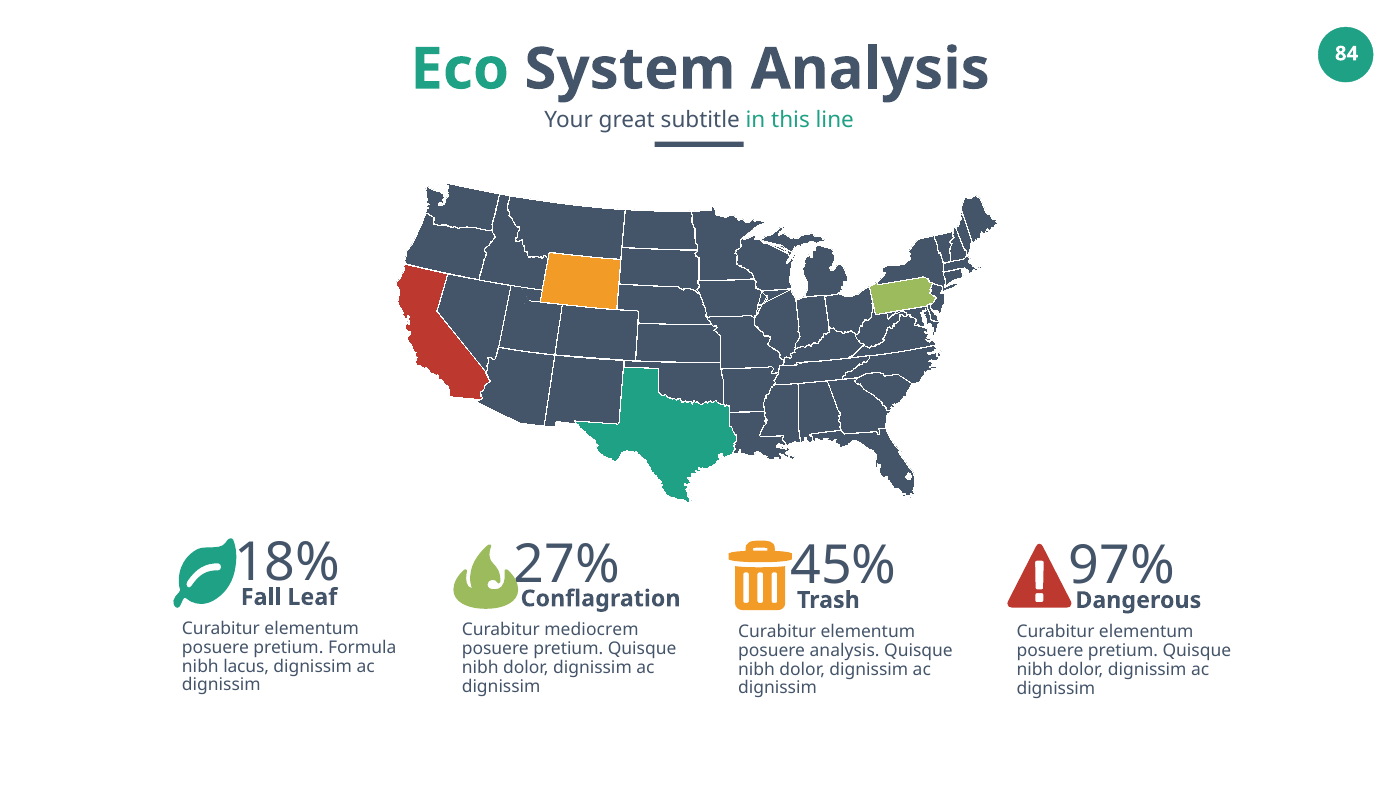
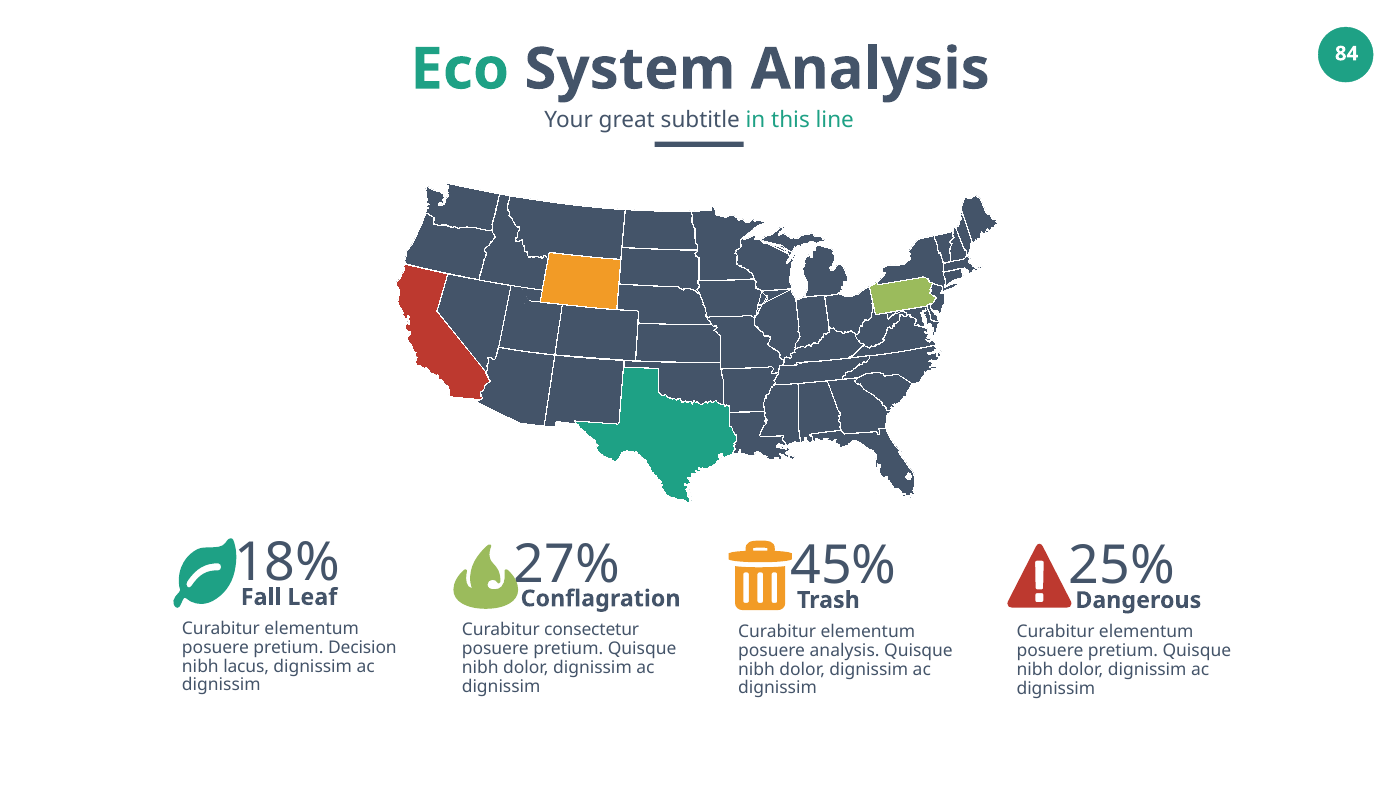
97%: 97% -> 25% (1122, 565)
mediocrem: mediocrem -> consectetur (592, 630)
Formula: Formula -> Decision (362, 647)
